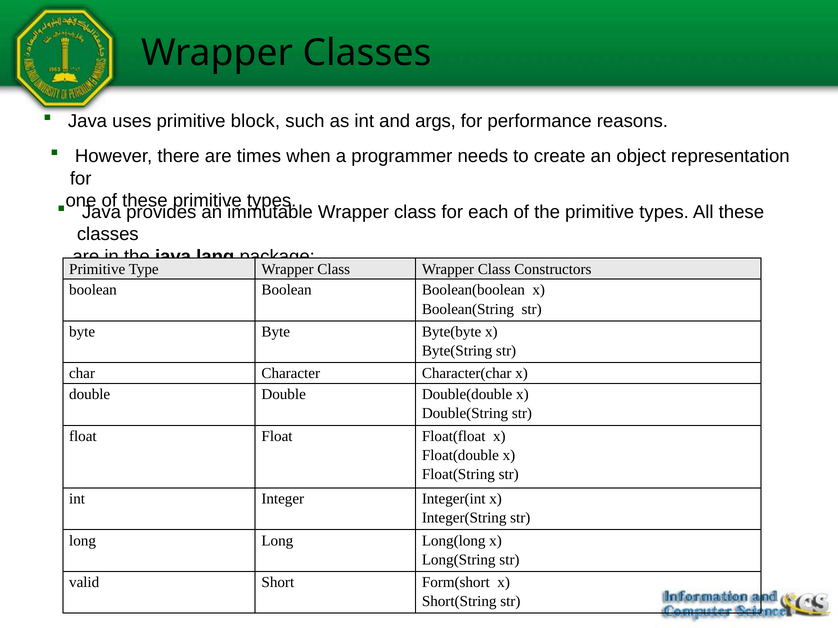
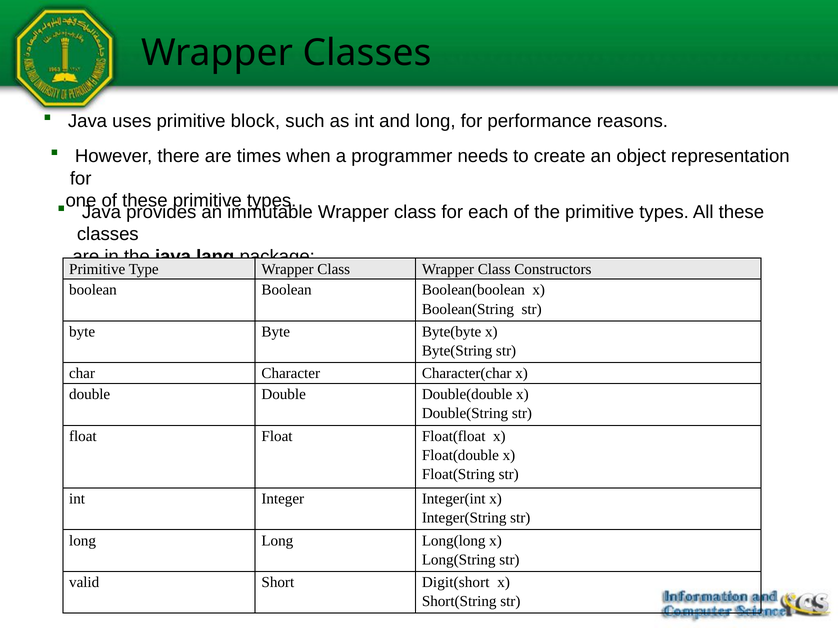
and args: args -> long (435, 121)
Form(short: Form(short -> Digit(short (456, 583)
